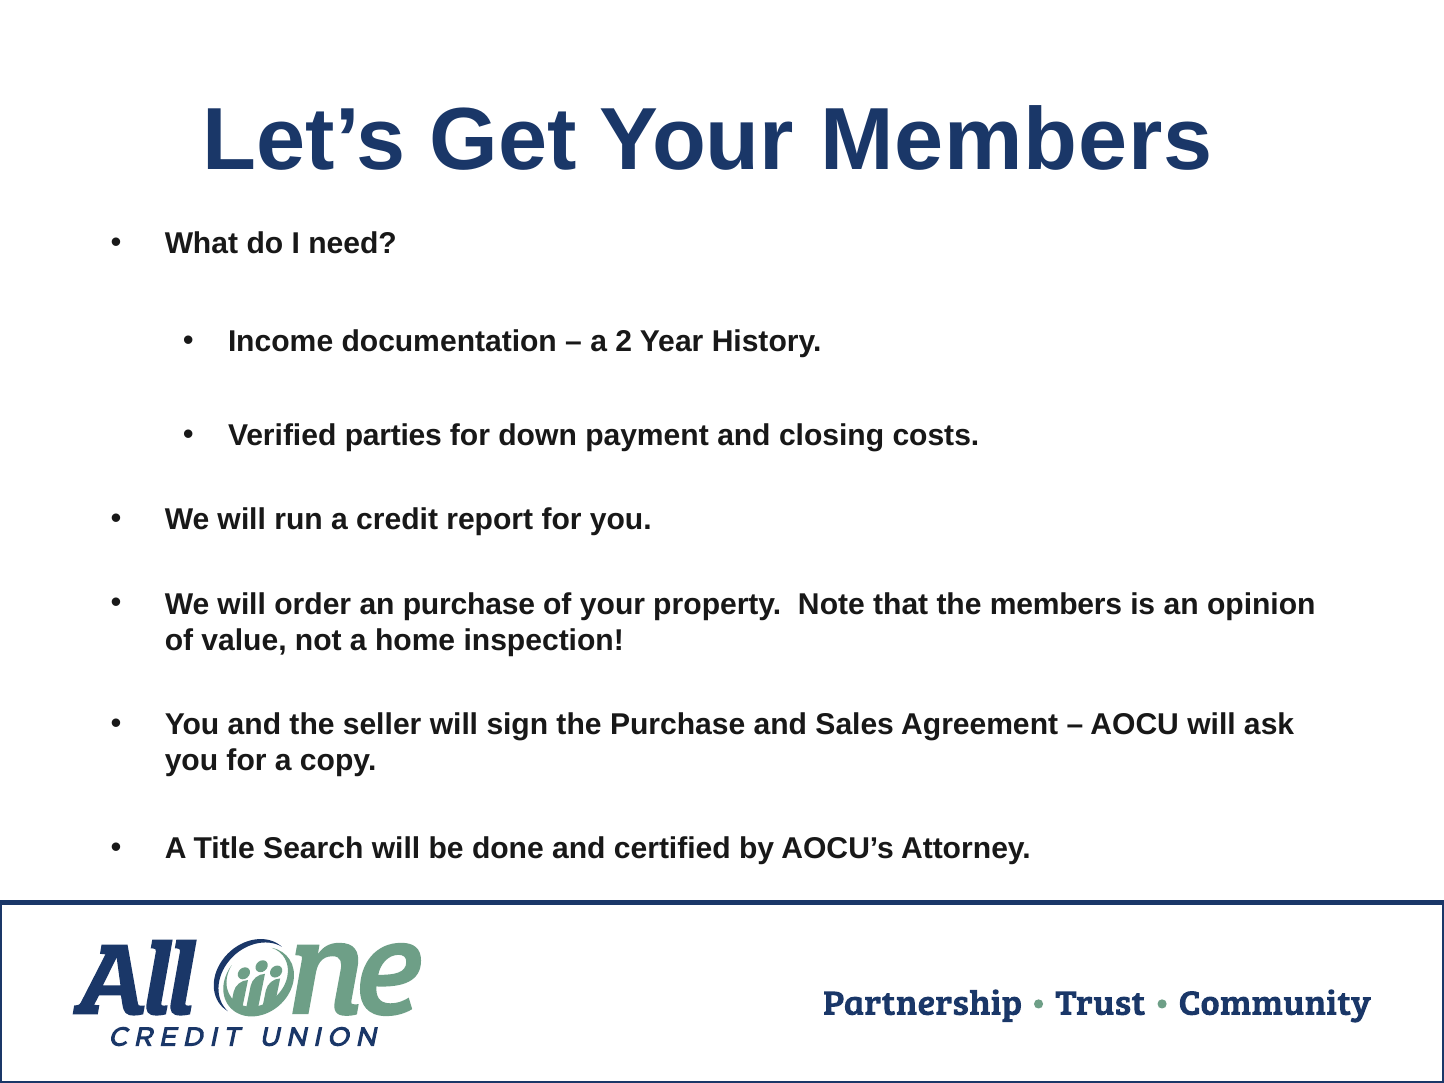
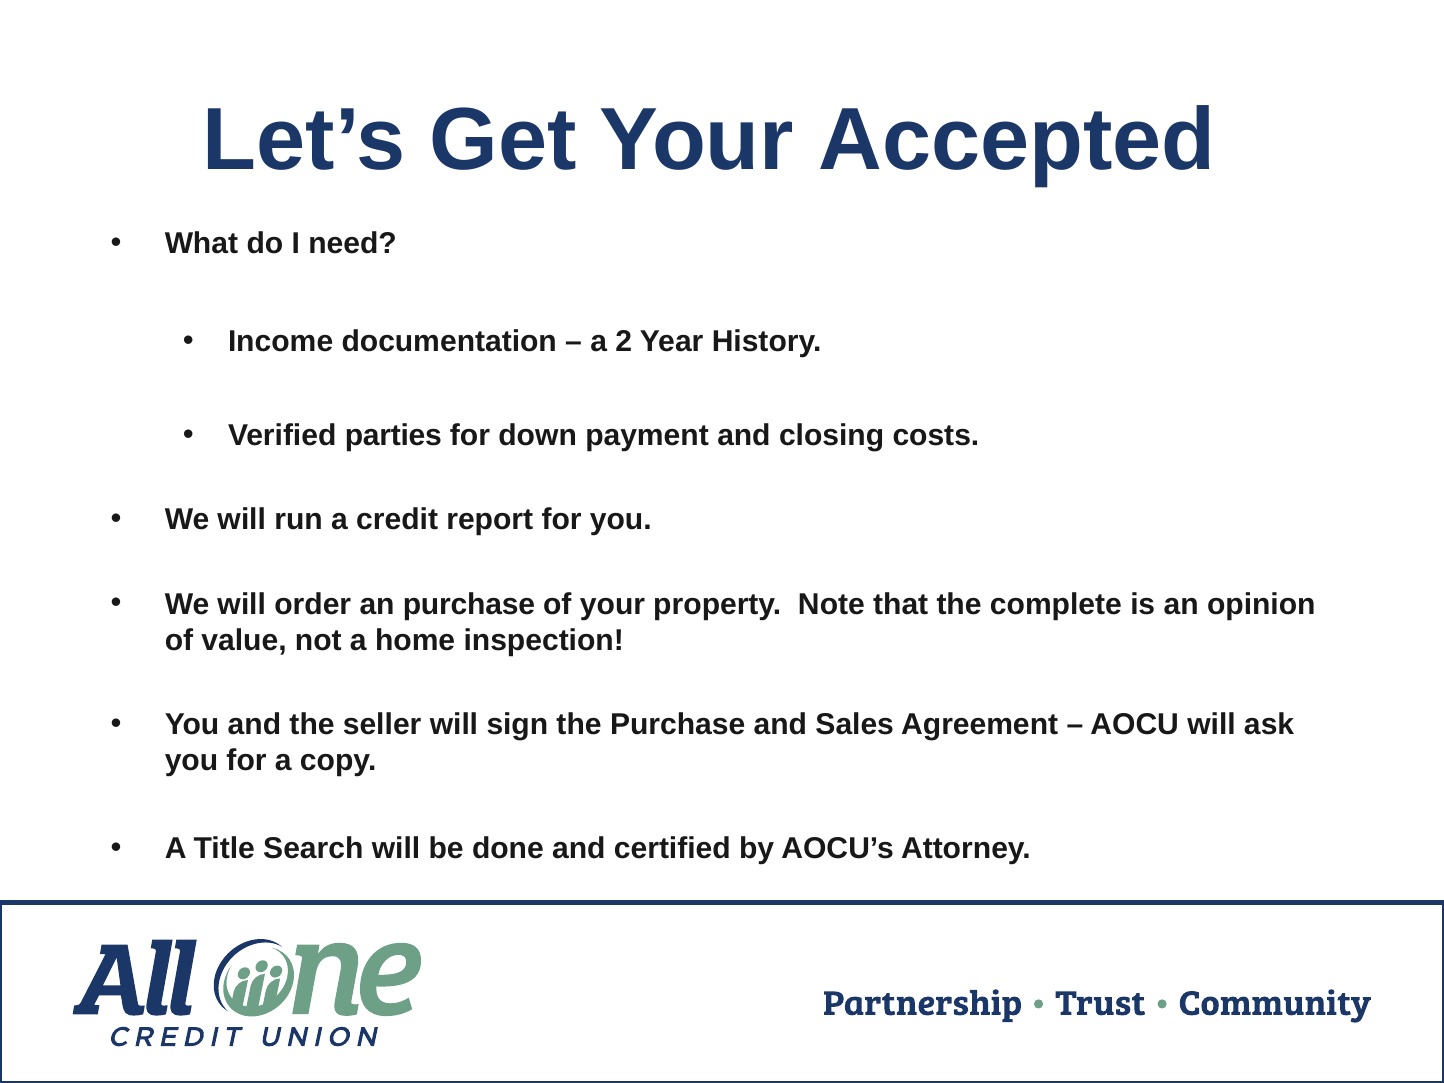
Your Members: Members -> Accepted (1017, 141)
the members: members -> complete (1056, 604)
